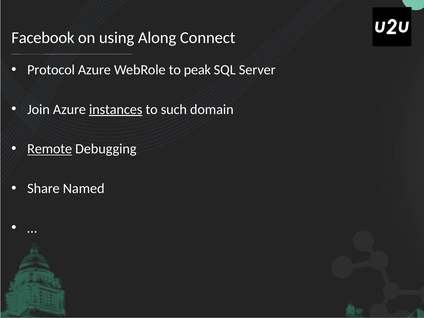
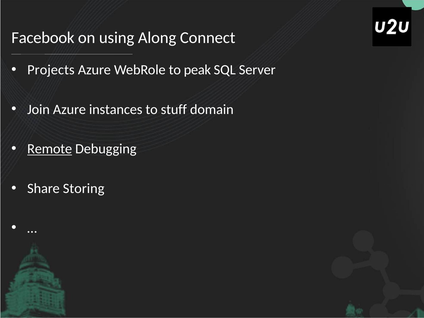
Protocol: Protocol -> Projects (51, 70)
instances underline: present -> none (116, 109)
such: such -> stuff (174, 109)
Named: Named -> Storing (84, 189)
